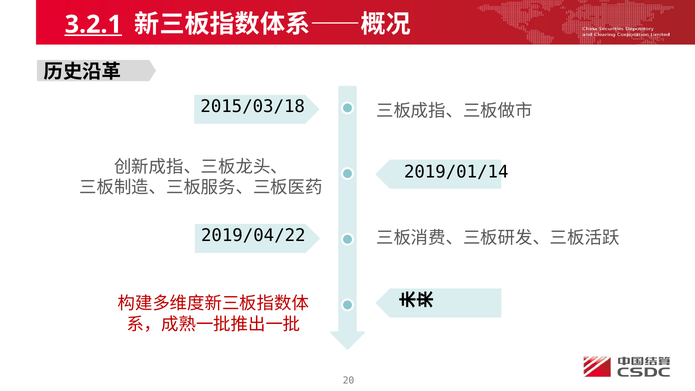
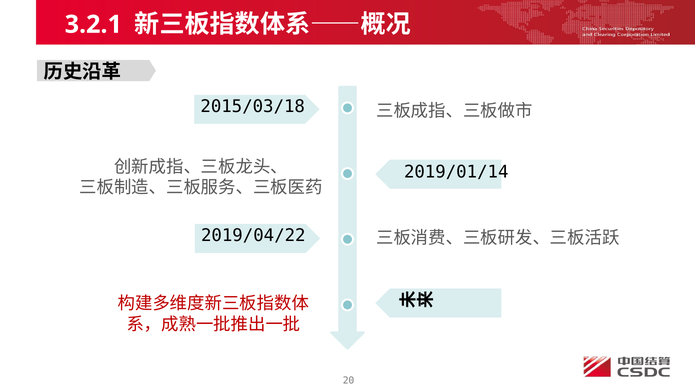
3.2.1 underline: present -> none (93, 24)
